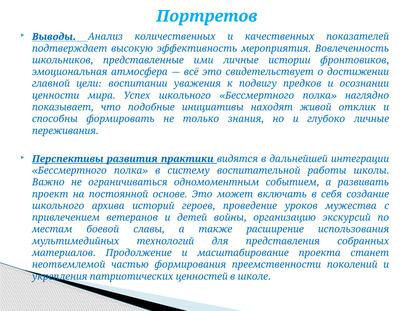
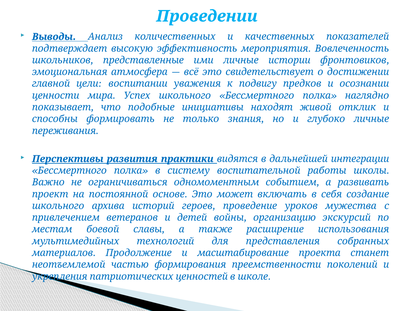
Портретов: Портретов -> Проведении (207, 16)
